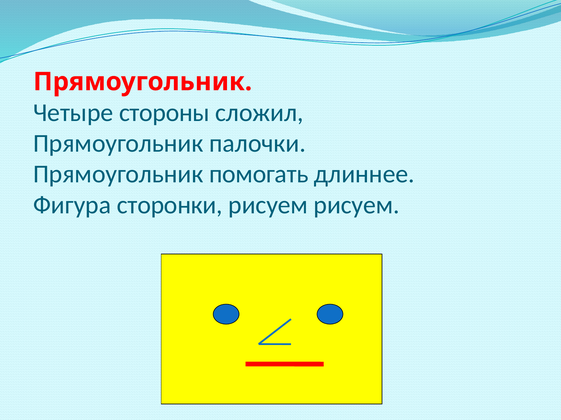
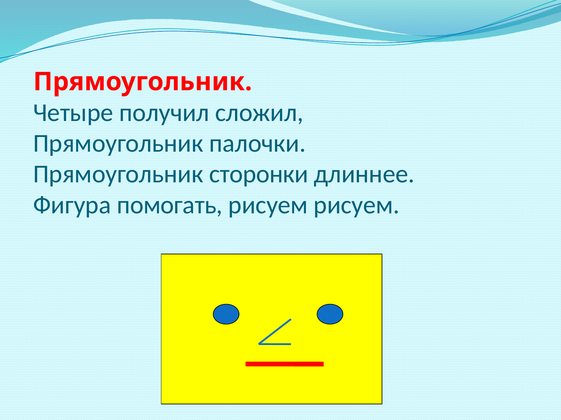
стороны: стороны -> получил (164, 113)
помогать: помогать -> сторонки (259, 174)
сторонки: сторонки -> помогать (170, 205)
